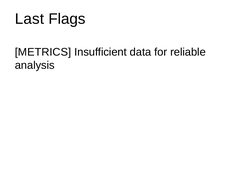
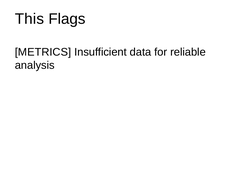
Last: Last -> This (29, 19)
